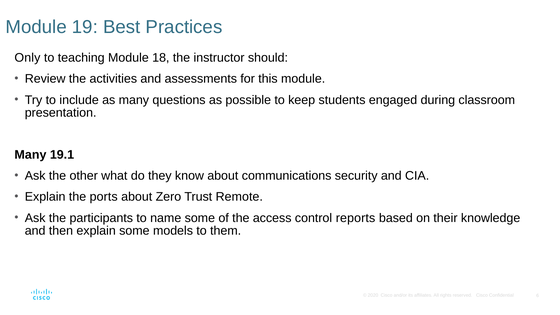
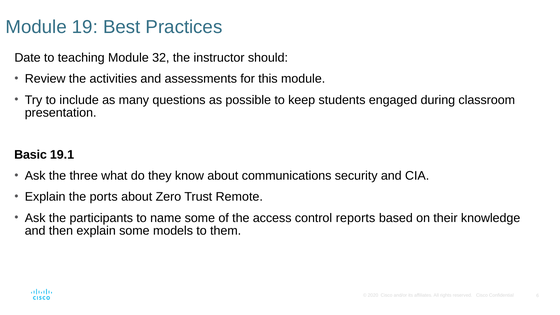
Only: Only -> Date (28, 58)
18: 18 -> 32 (161, 58)
Many: Many -> Basic (31, 155)
other: other -> three (84, 176)
